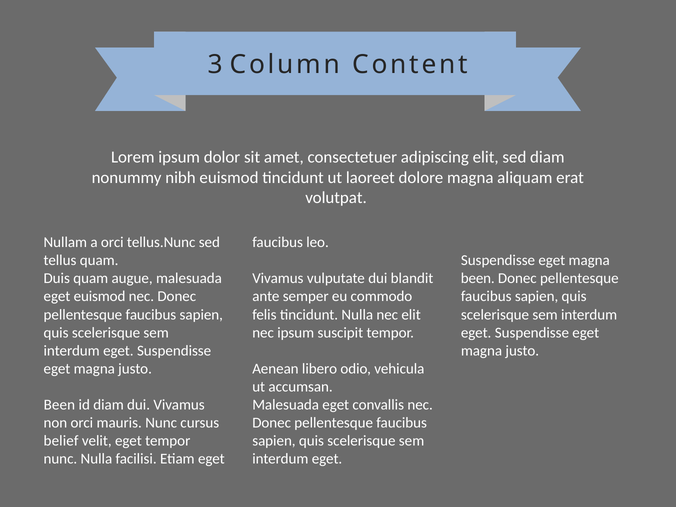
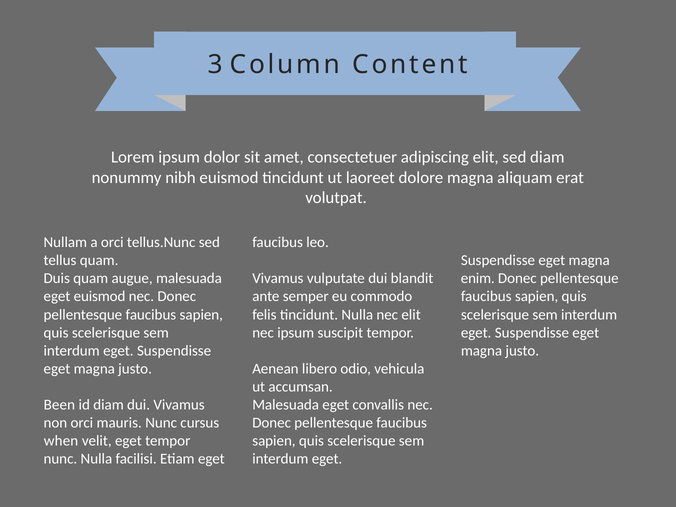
been: been -> enim (478, 279)
belief: belief -> when (61, 441)
